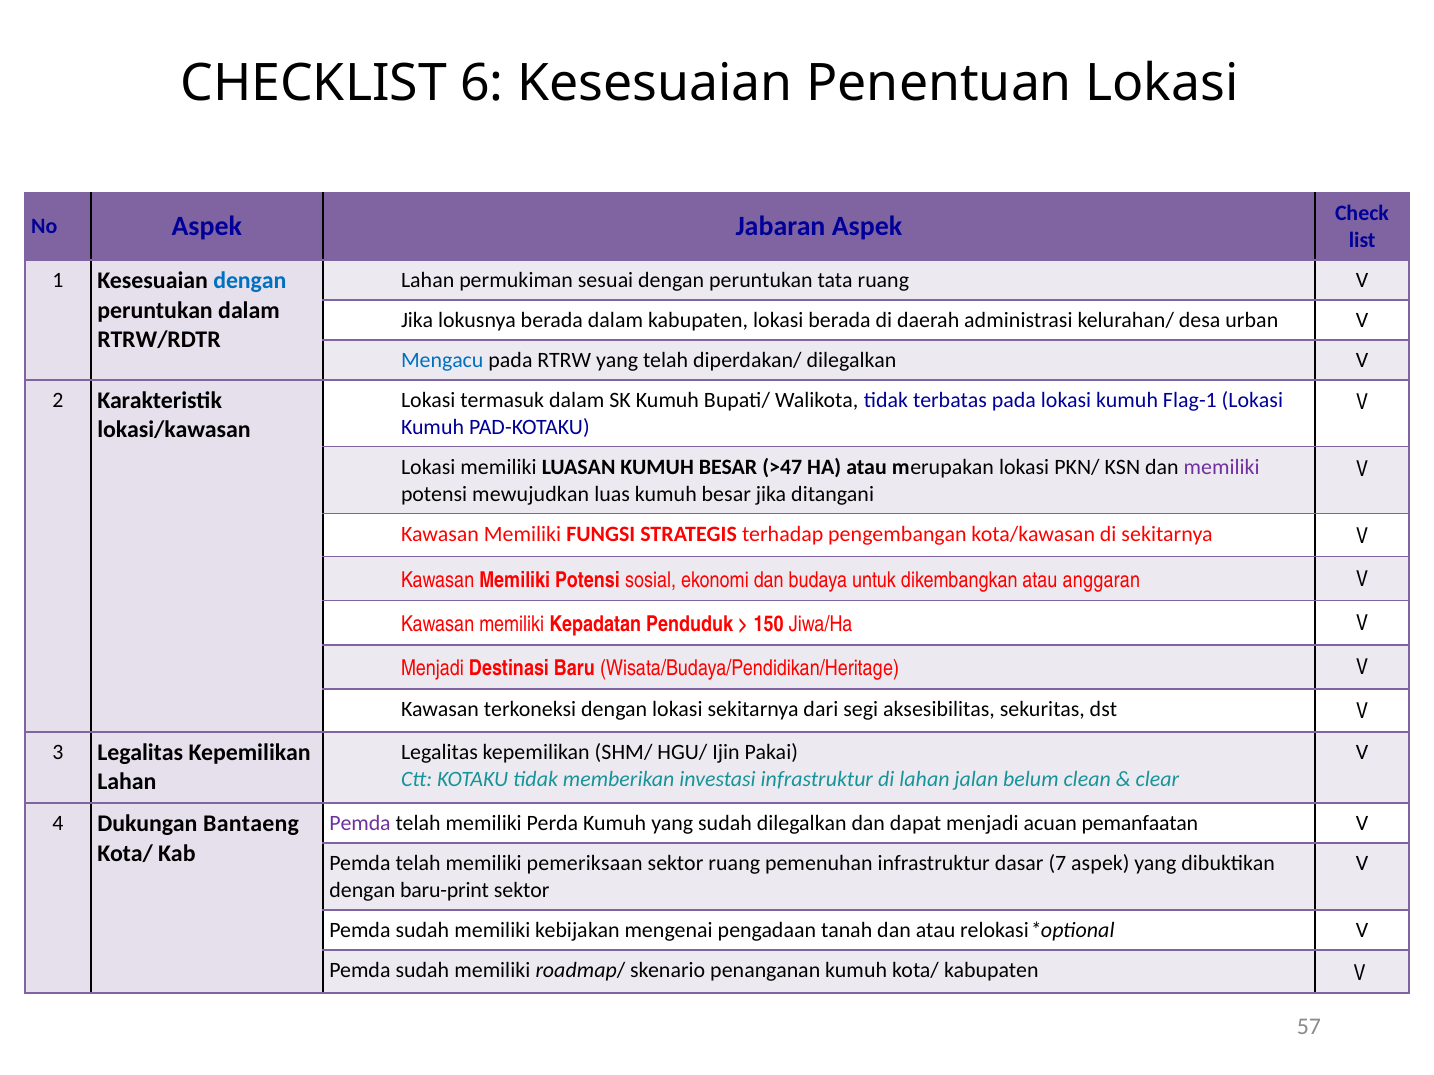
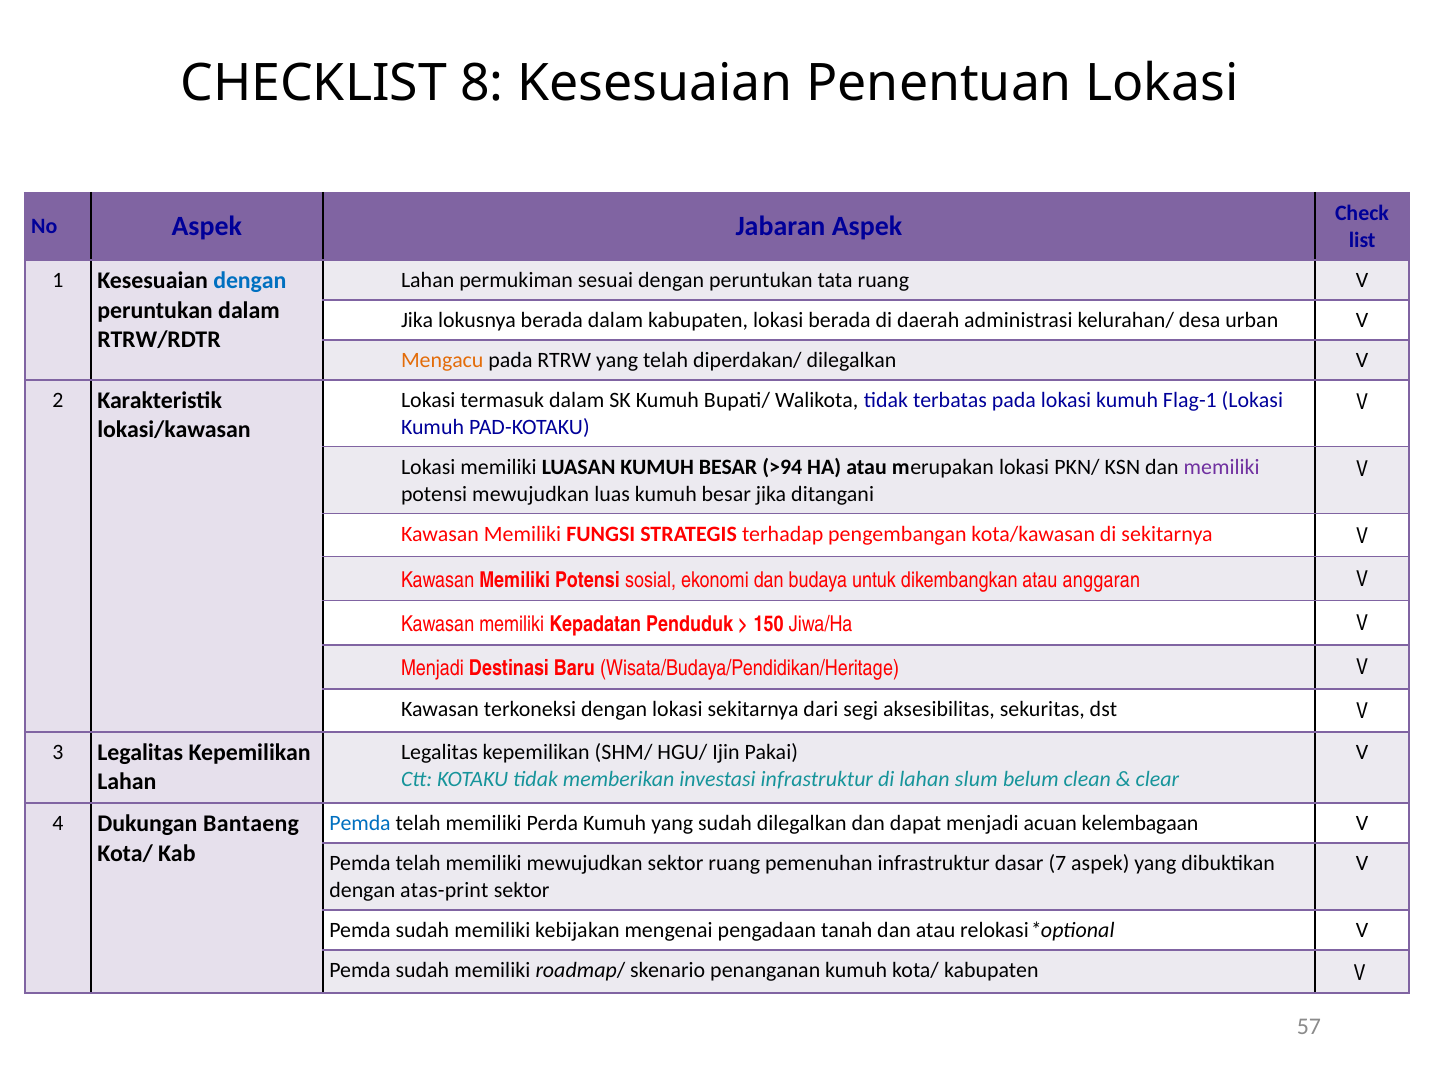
6: 6 -> 8 (482, 84)
Mengacu colour: blue -> orange (442, 360)
>47: >47 -> >94 (782, 467)
jalan: jalan -> slum (976, 779)
Pemda colour: purple -> blue (360, 823)
pemanfaatan: pemanfaatan -> kelembagaan (1140, 823)
memiliki pemeriksaan: pemeriksaan -> mewujudkan (585, 863)
baru-print: baru-print -> atas-print (444, 890)
